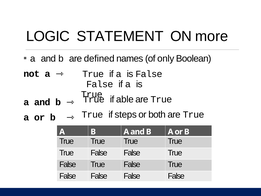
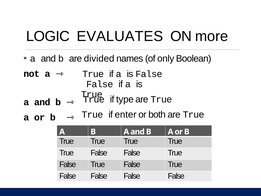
STATEMENT: STATEMENT -> EVALUATES (120, 36)
defined: defined -> divided (99, 58)
able: able -> type (125, 99)
steps: steps -> enter (126, 114)
